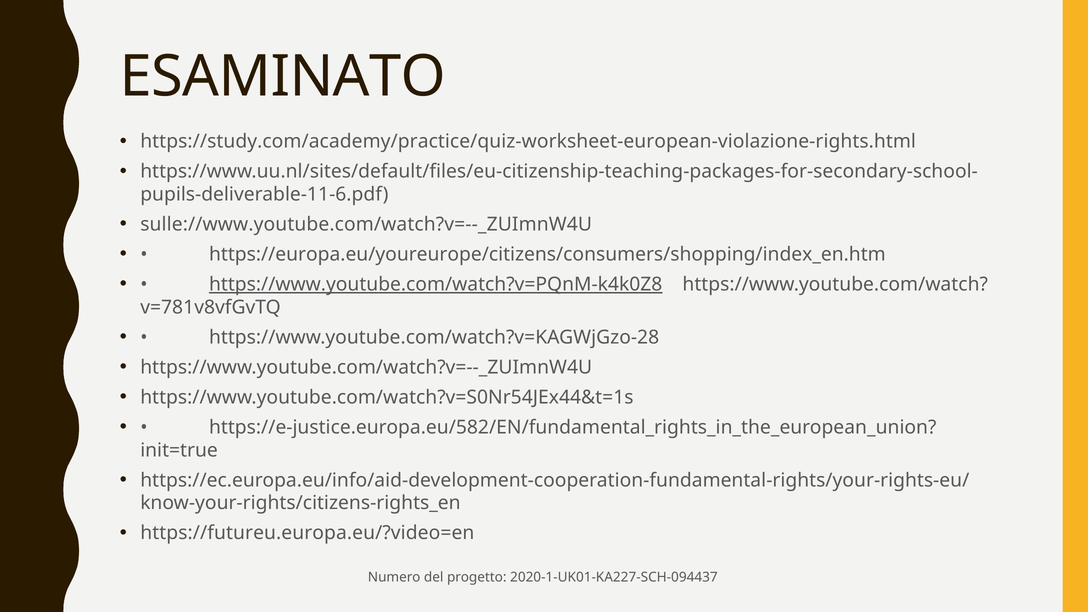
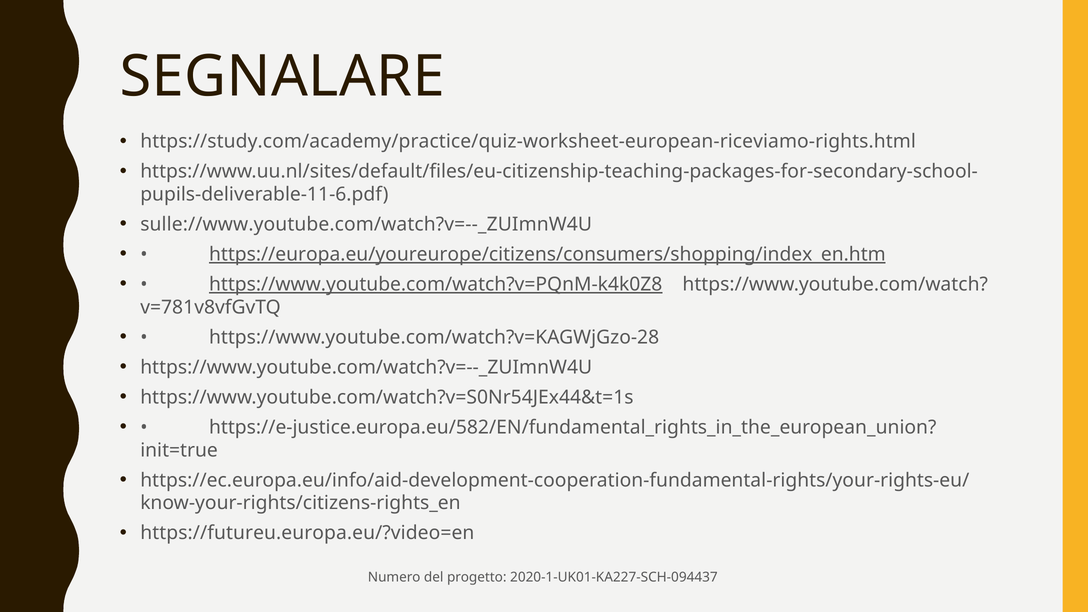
ESAMINATO: ESAMINATO -> SEGNALARE (282, 77)
https://study.com/academy/practice/quiz-worksheet-european-violazione-rights.html: https://study.com/academy/practice/quiz-worksheet-european-violazione-rights.html -> https://study.com/academy/practice/quiz-worksheet-european-riceviamo-rights.html (528, 142)
https://europa.eu/youreurope/citizens/consumers/shopping/index_en.htm underline: none -> present (547, 254)
